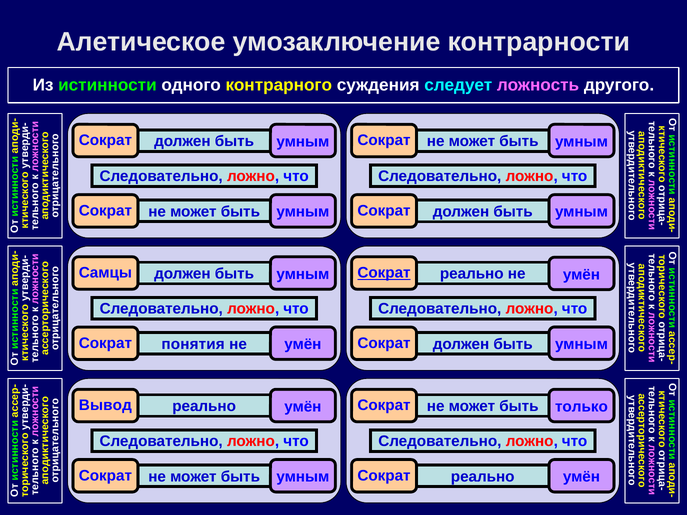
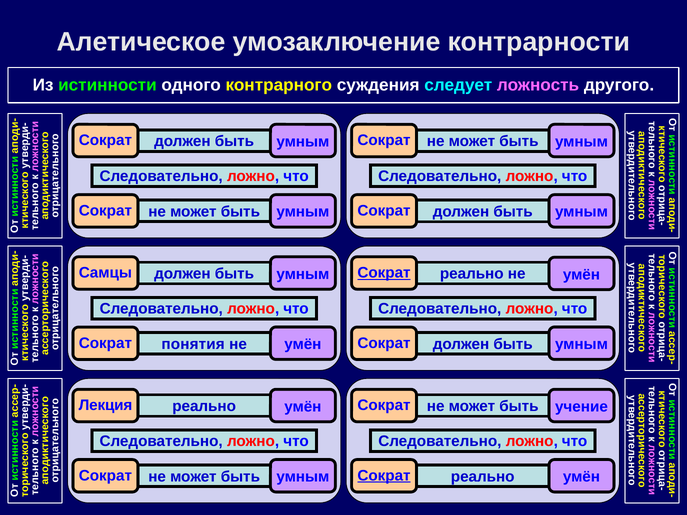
Вывод: Вывод -> Лекция (105, 406)
только: только -> учение (581, 407)
Сократ underline: none -> present (384, 476)
